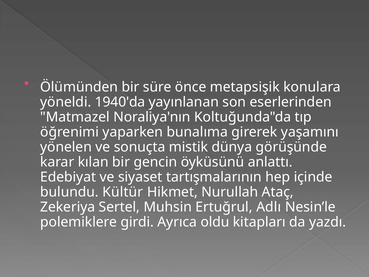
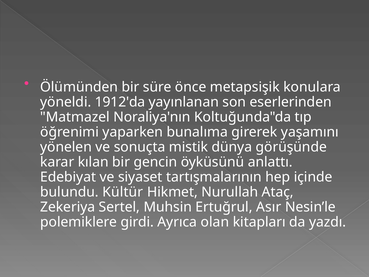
1940'da: 1940'da -> 1912'da (120, 102)
Adlı: Adlı -> Asır (269, 207)
oldu: oldu -> olan (215, 222)
